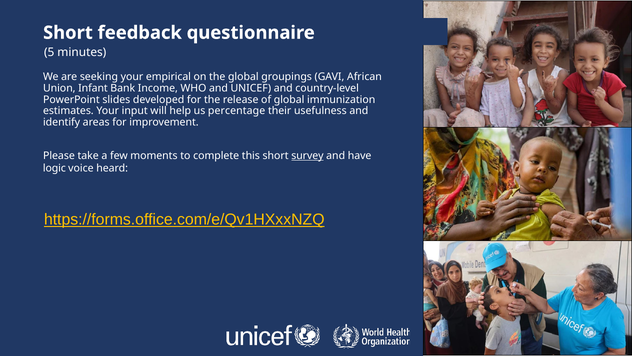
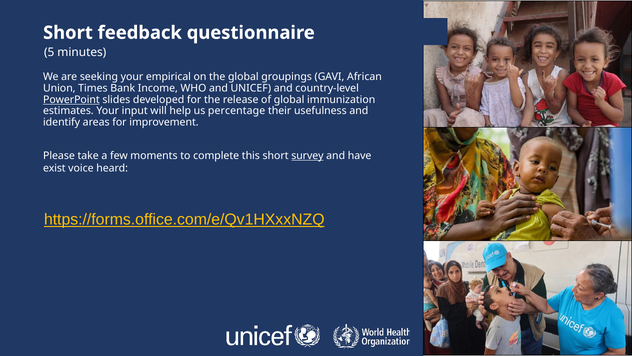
Infant: Infant -> Times (93, 88)
PowerPoint underline: none -> present (71, 99)
logic: logic -> exist (54, 168)
